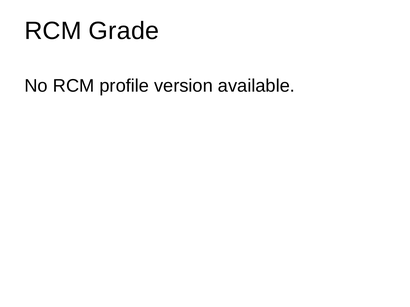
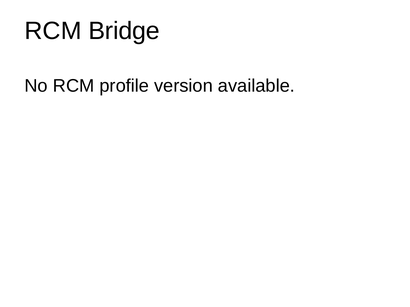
Grade: Grade -> Bridge (124, 31)
